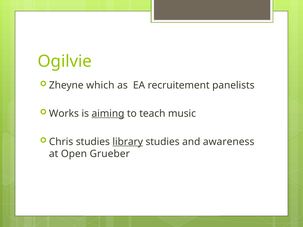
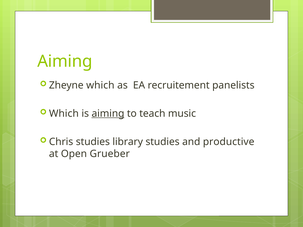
Ogilvie: Ogilvie -> Aiming (65, 61)
Works: Works -> Which (64, 114)
library underline: present -> none (128, 142)
awareness: awareness -> productive (229, 142)
